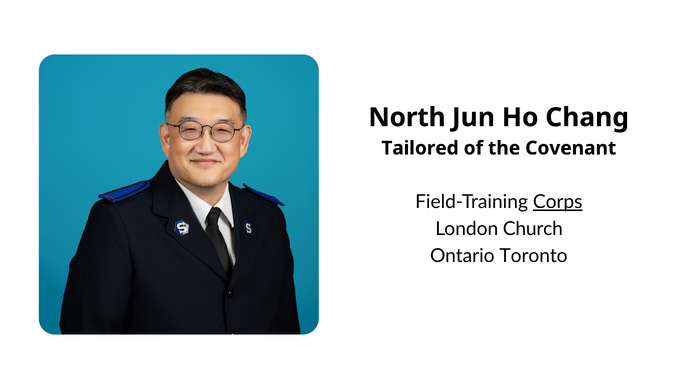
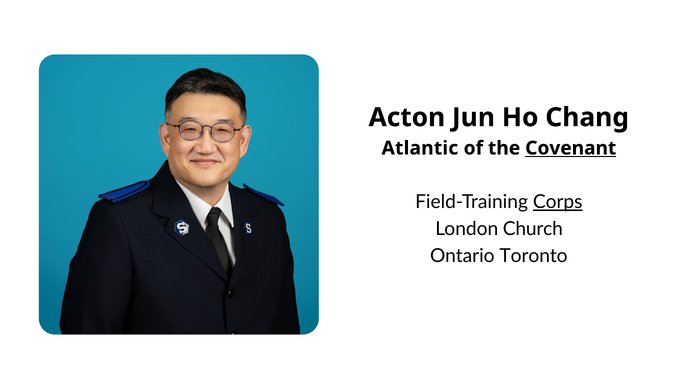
North: North -> Acton (407, 117)
Tailored: Tailored -> Atlantic (420, 148)
Covenant underline: none -> present (571, 148)
